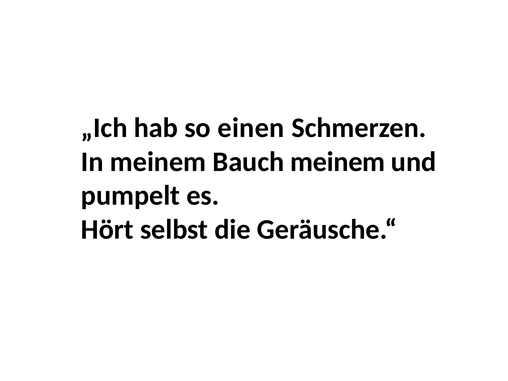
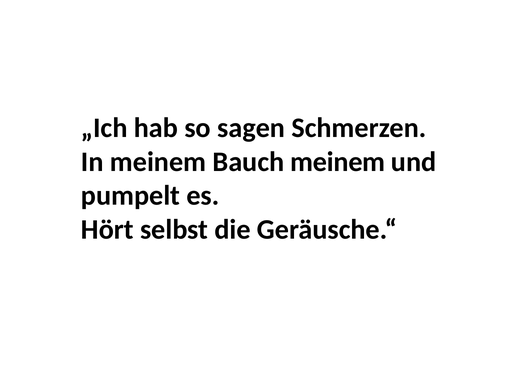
einen: einen -> sagen (251, 128)
